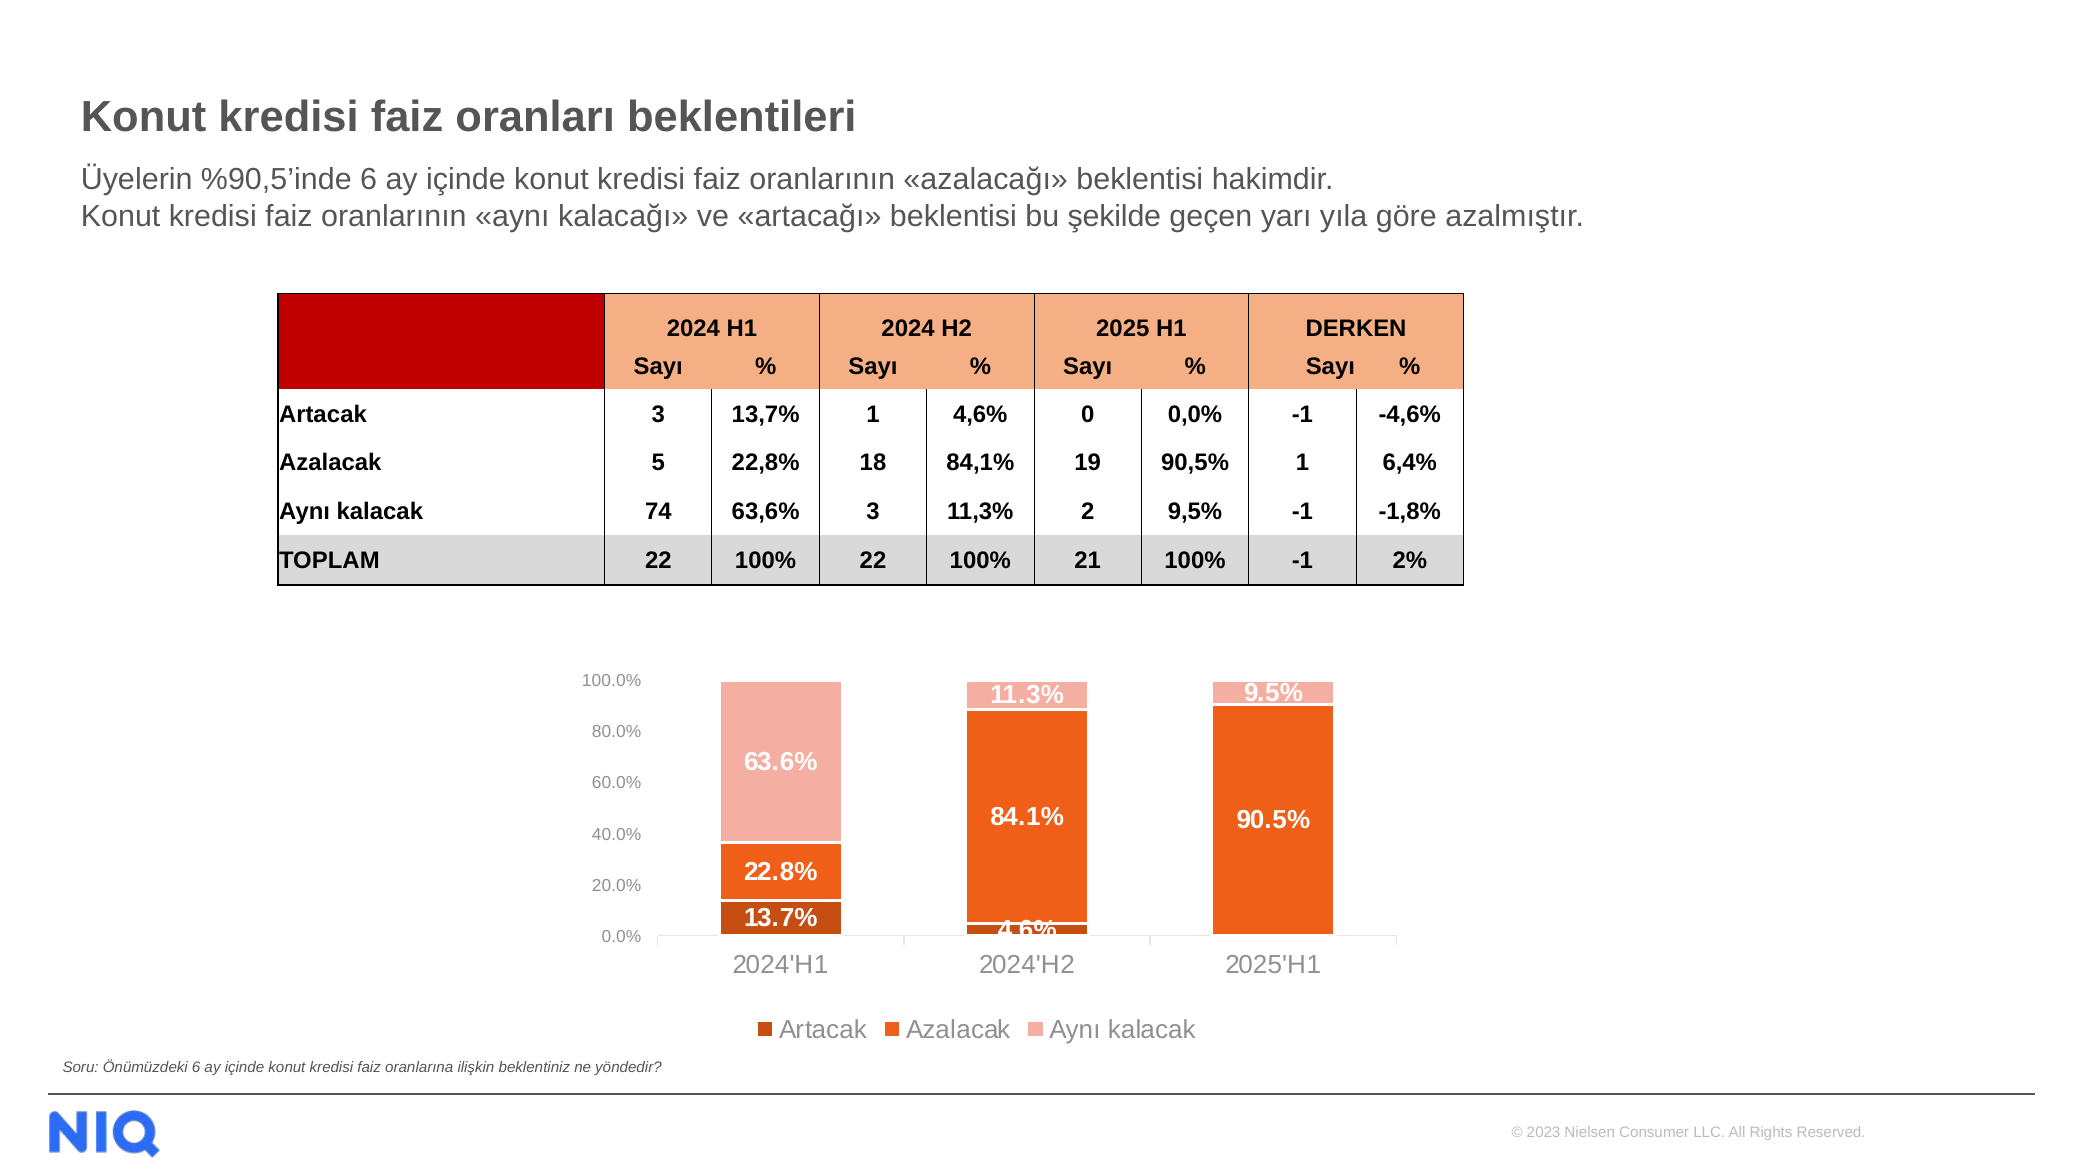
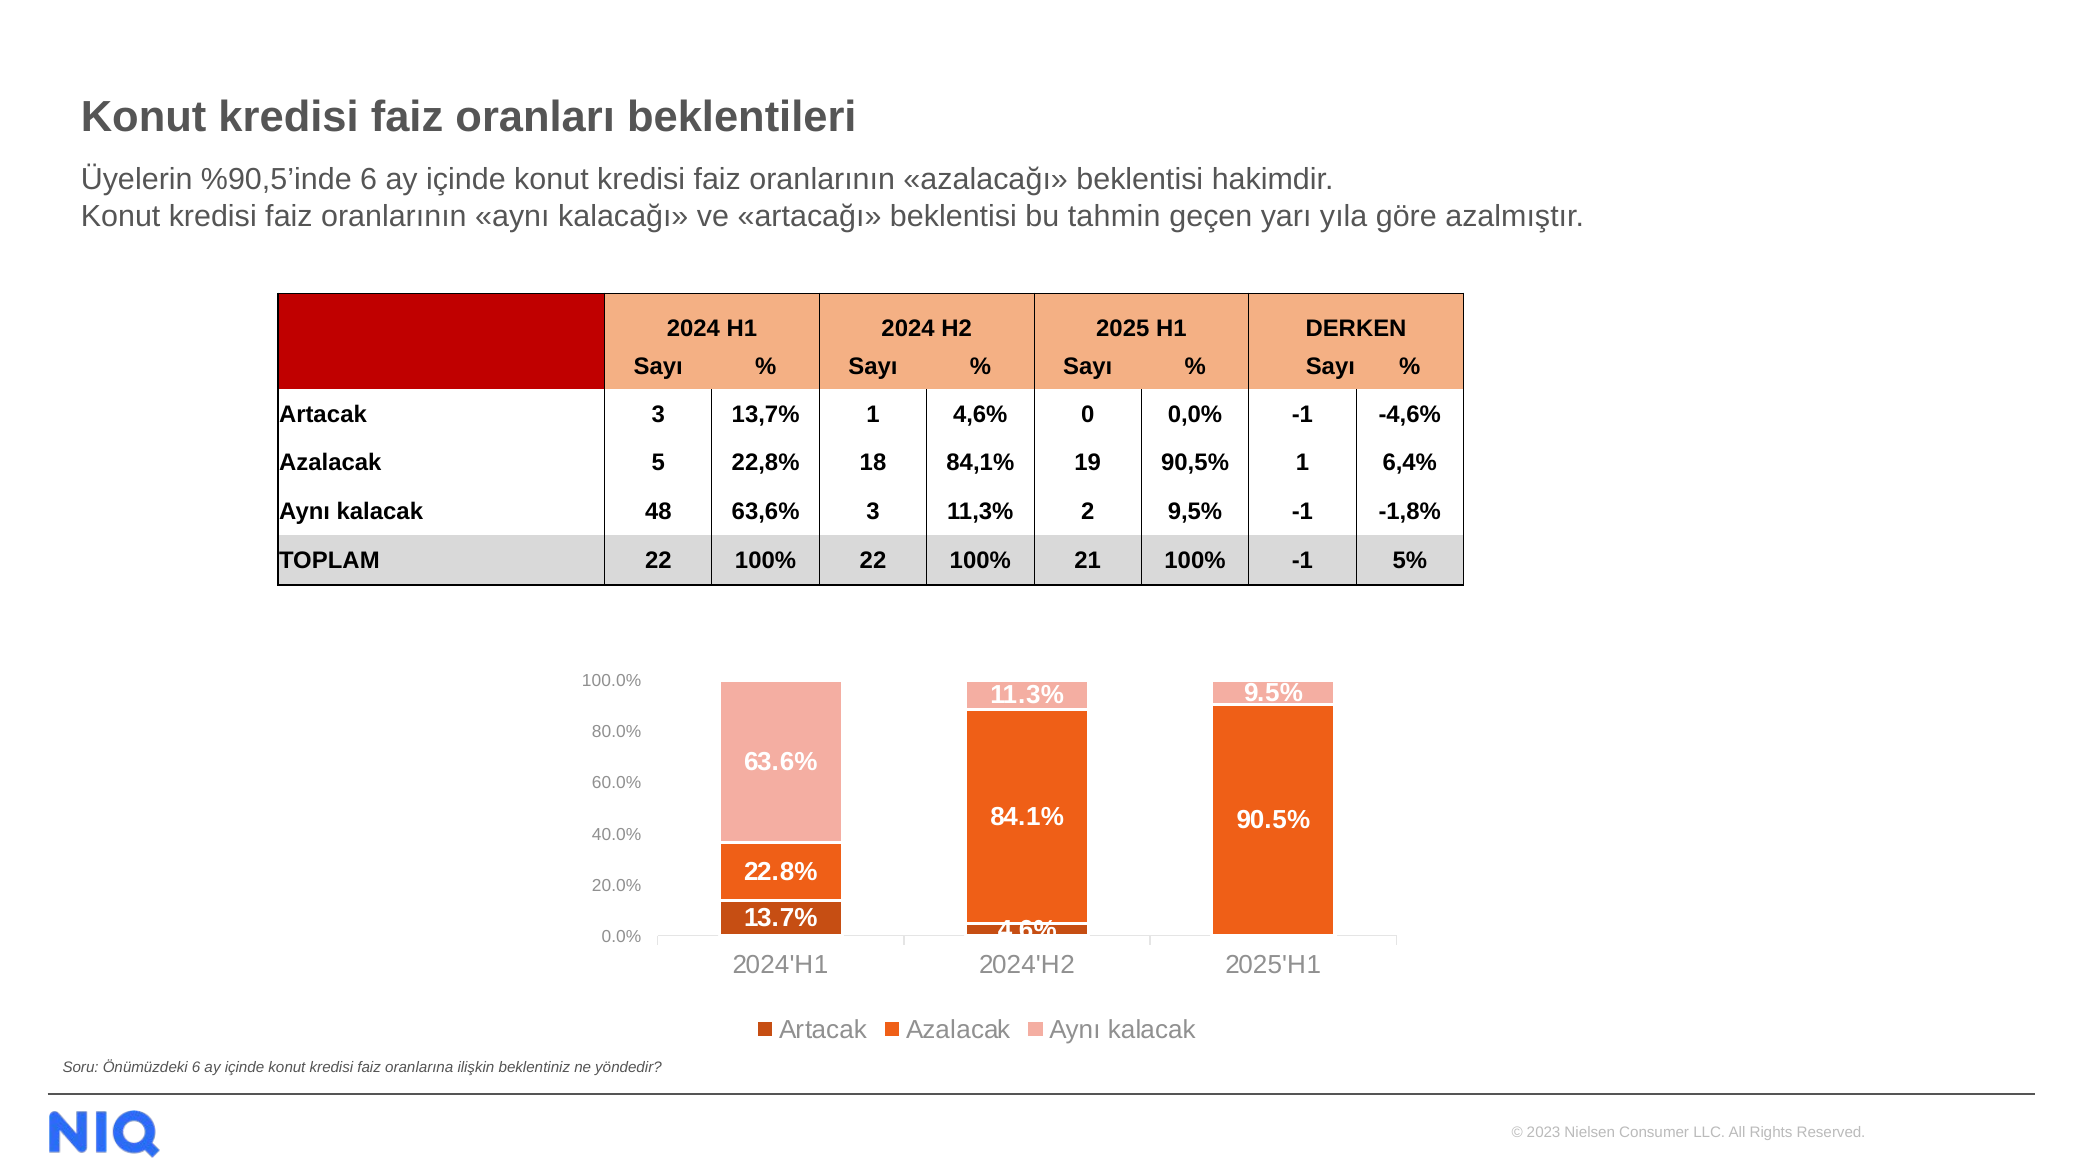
şekilde: şekilde -> tahmin (1114, 216)
74: 74 -> 48 (658, 512)
2%: 2% -> 5% (1410, 561)
